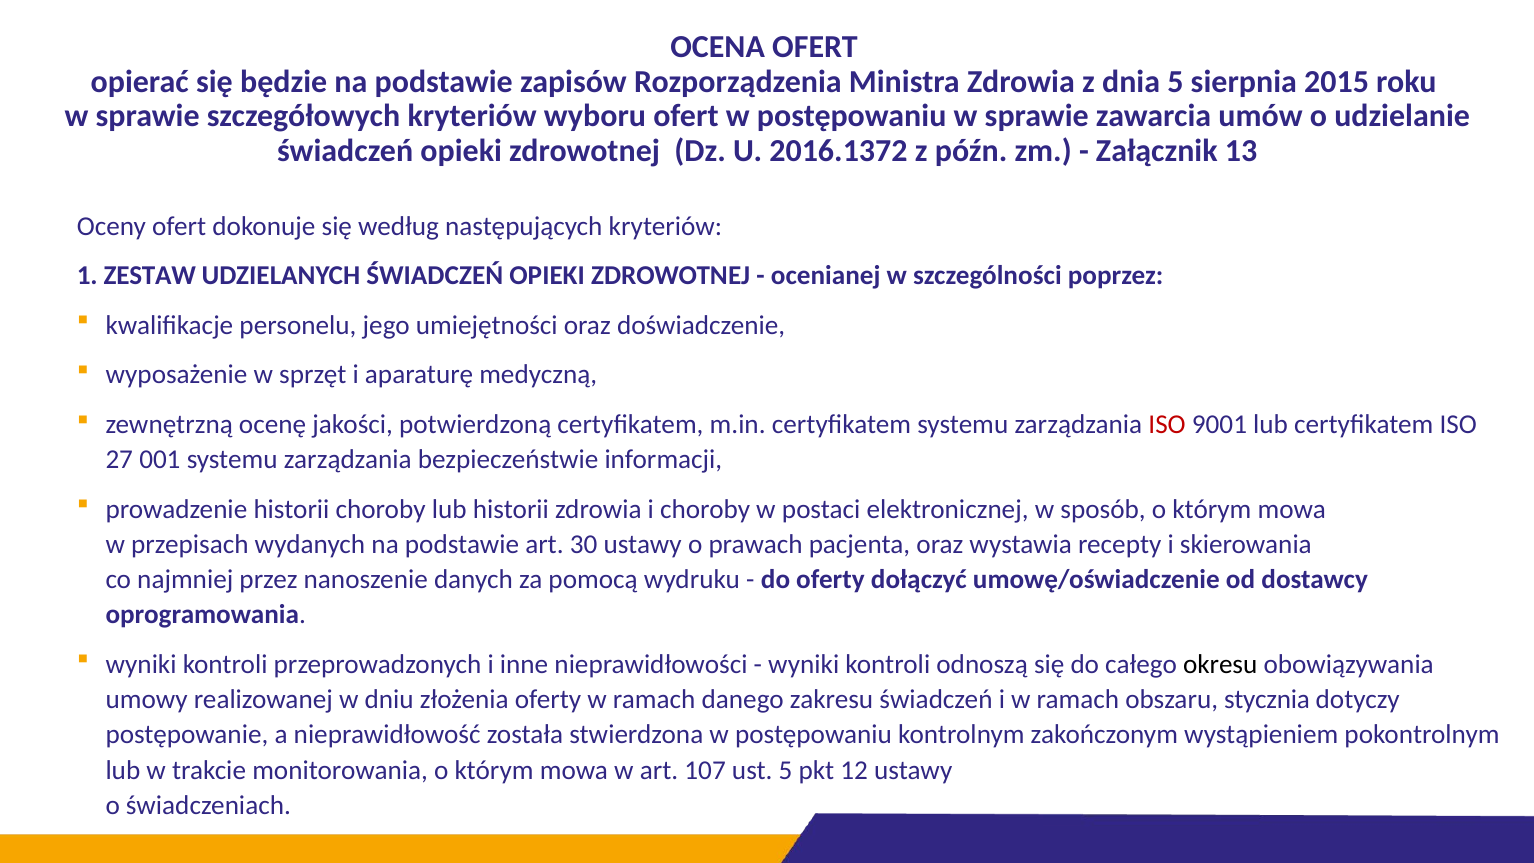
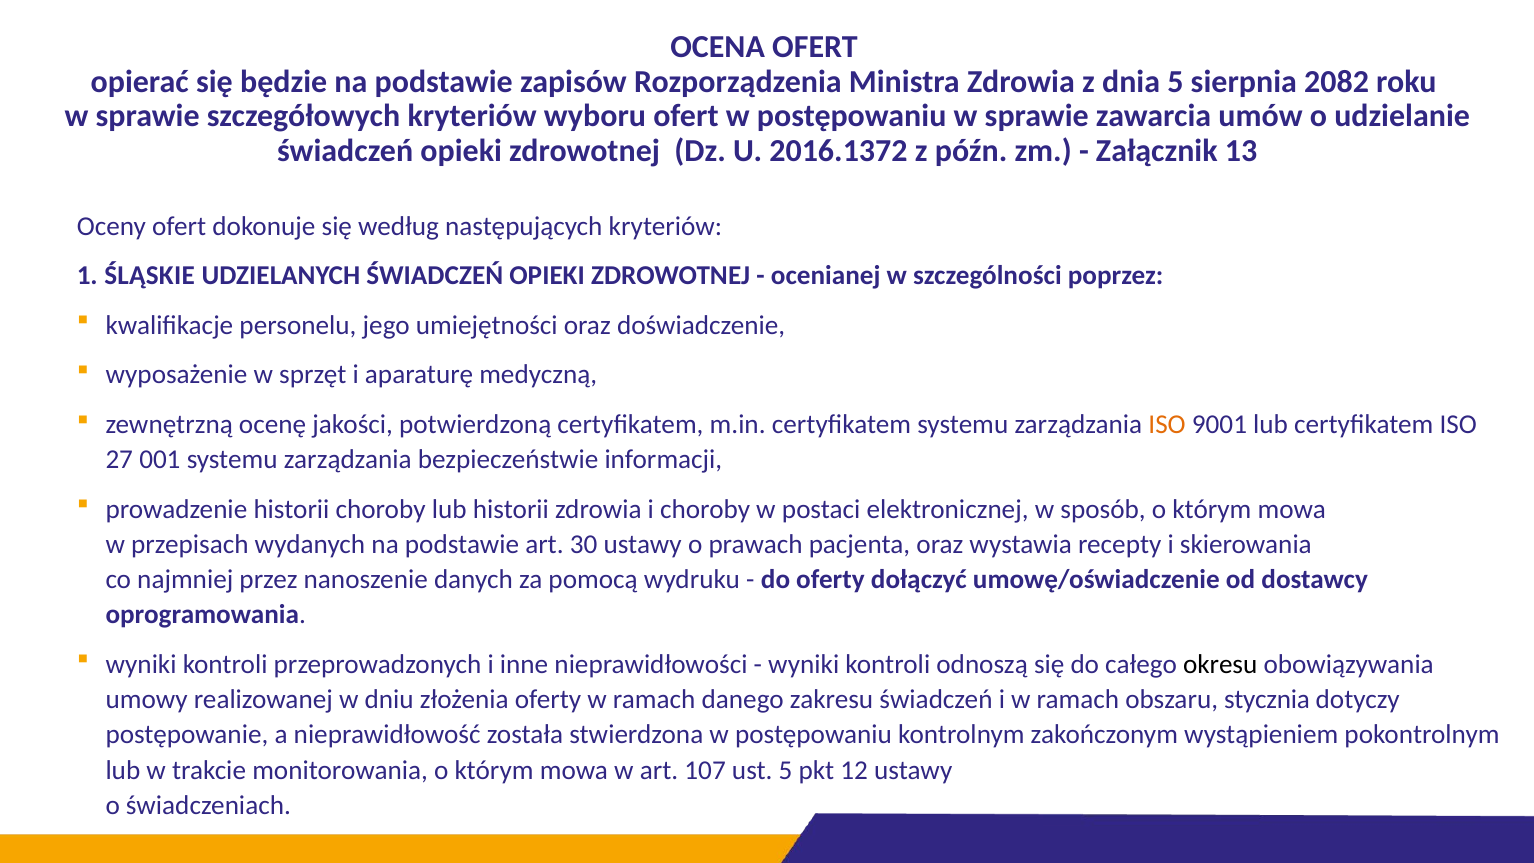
2015: 2015 -> 2082 (1337, 82)
ZESTAW: ZESTAW -> ŚLĄSKIE (150, 276)
ISO colour: red -> orange (1167, 425)
